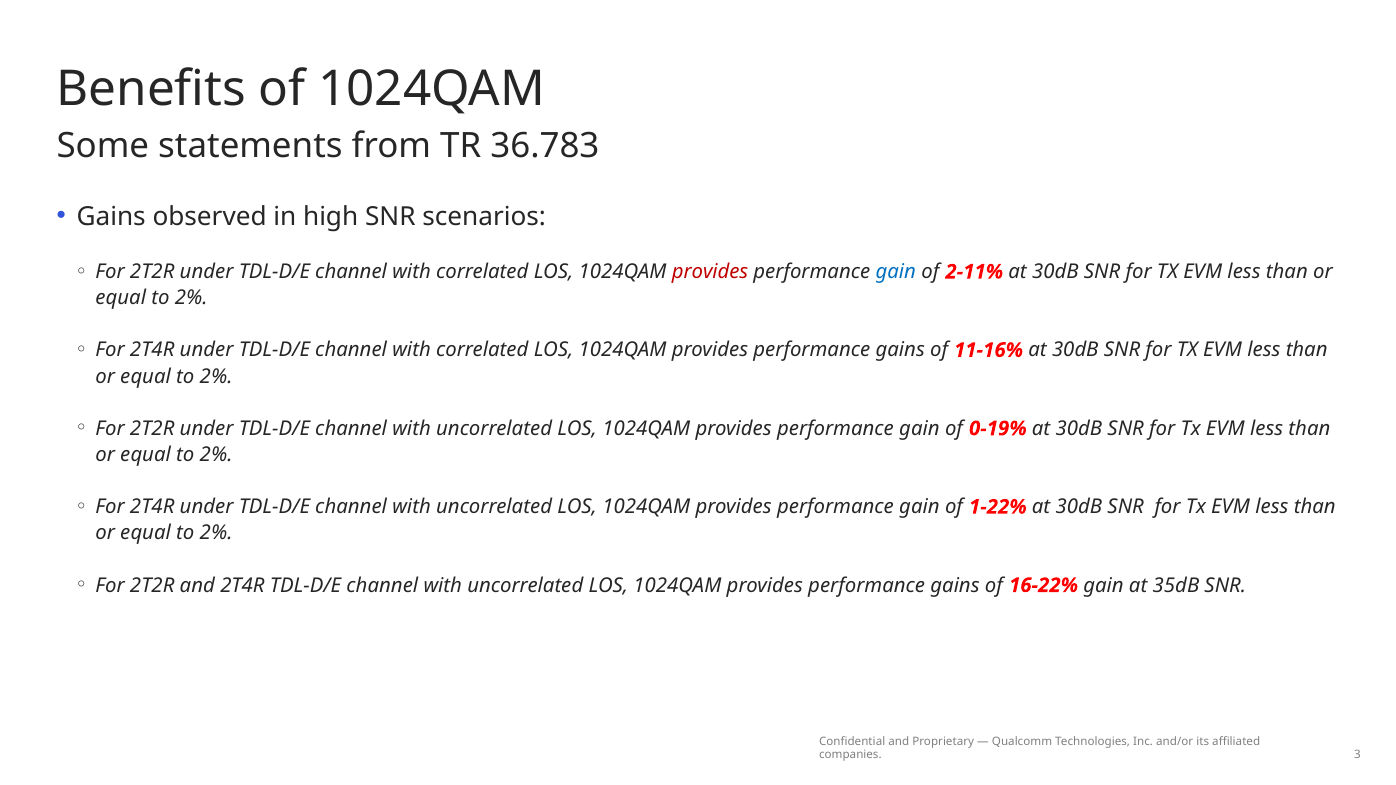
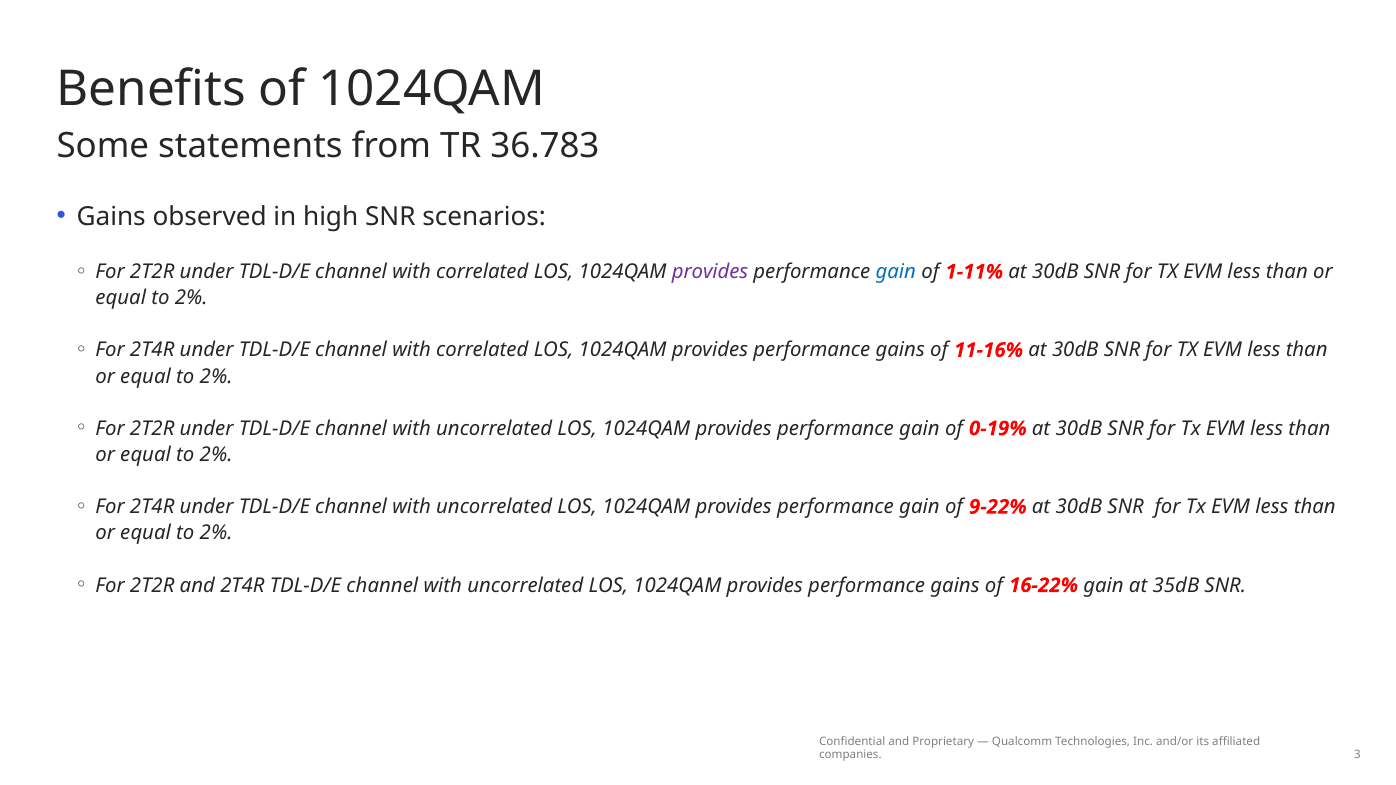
provides colour: red -> purple (710, 272)
2-11%: 2-11% -> 1-11% (974, 272)
1-22%: 1-22% -> 9-22% (998, 507)
